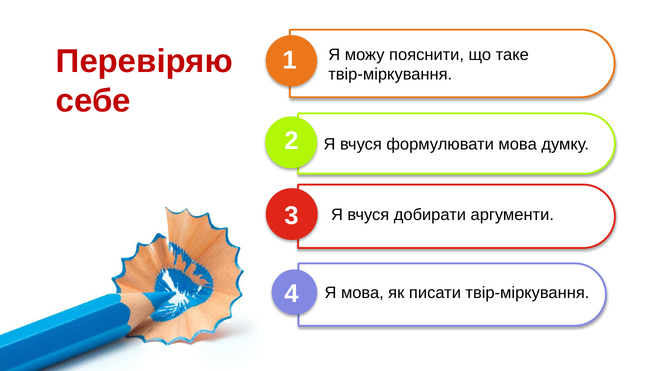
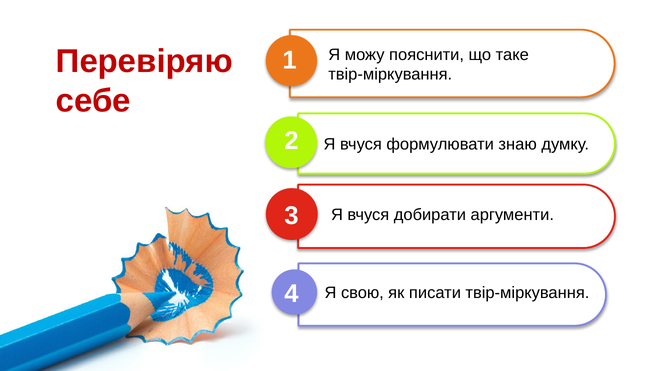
формулювати мова: мова -> знаю (518, 144)
Я мова: мова -> свою (362, 293)
